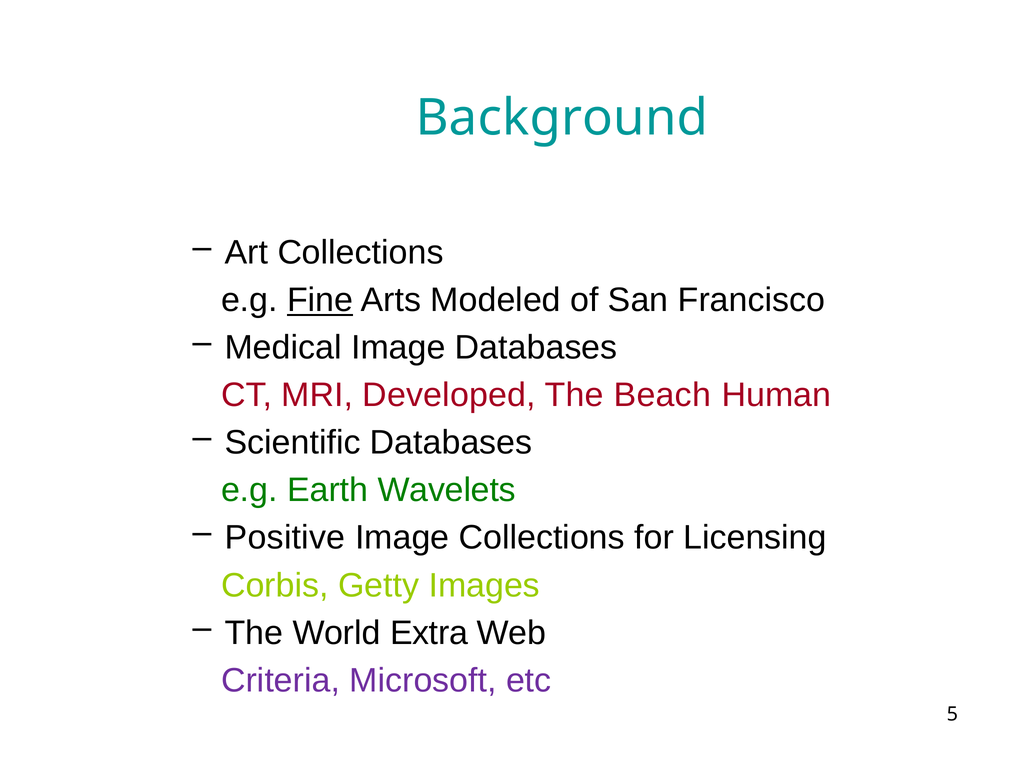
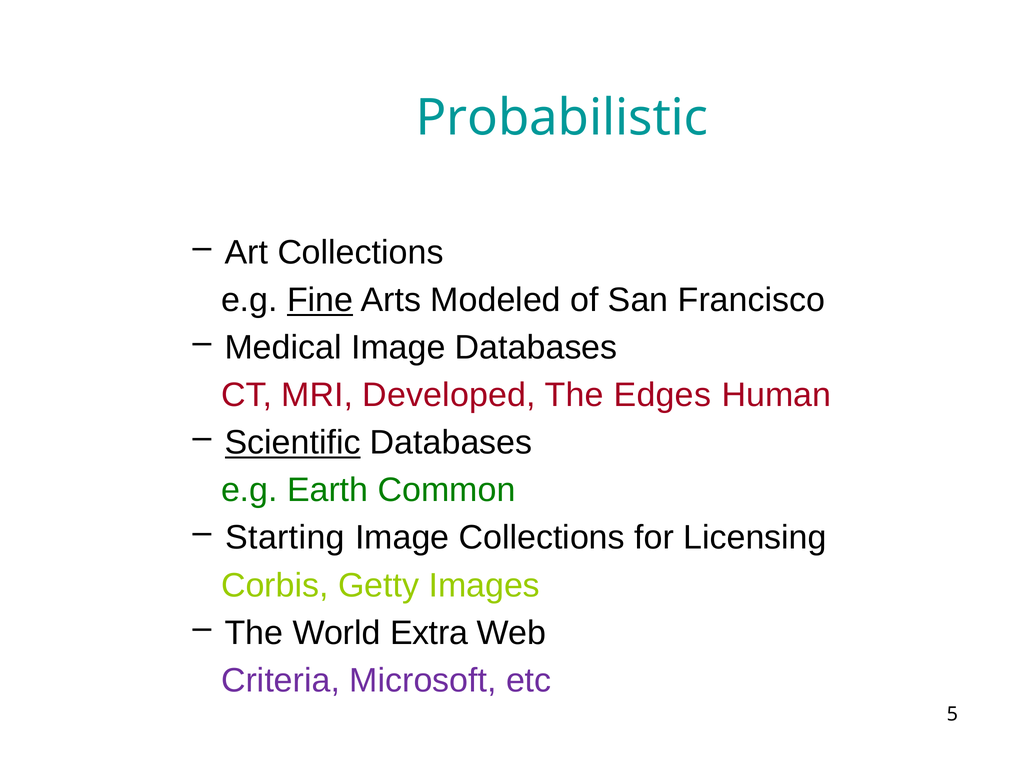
Background: Background -> Probabilistic (562, 118)
Beach: Beach -> Edges (662, 395)
Scientific underline: none -> present (293, 443)
Wavelets: Wavelets -> Common (447, 490)
Positive: Positive -> Starting (285, 538)
